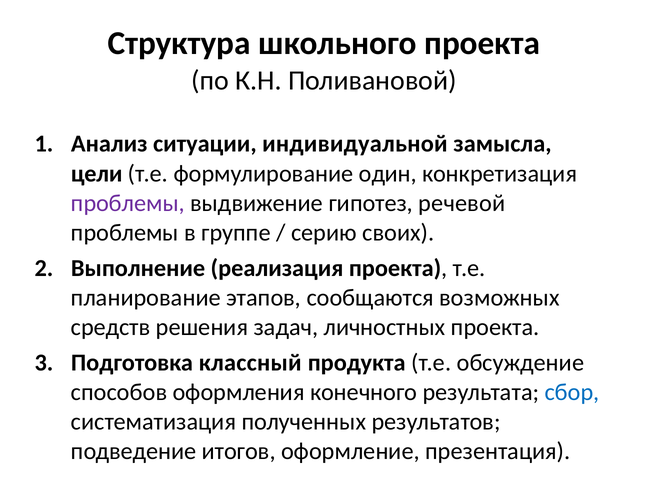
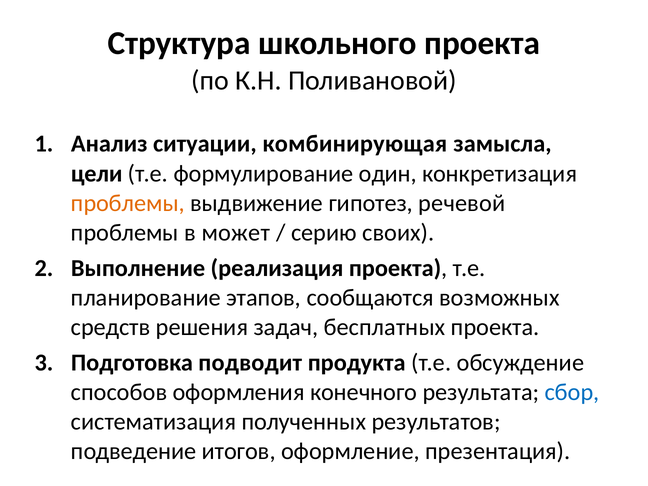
индивидуальной: индивидуальной -> комбинирующая (355, 144)
проблемы colour: purple -> orange (128, 203)
группе: группе -> может (236, 233)
личностных: личностных -> бесплатных (384, 327)
классный: классный -> подводит (250, 363)
